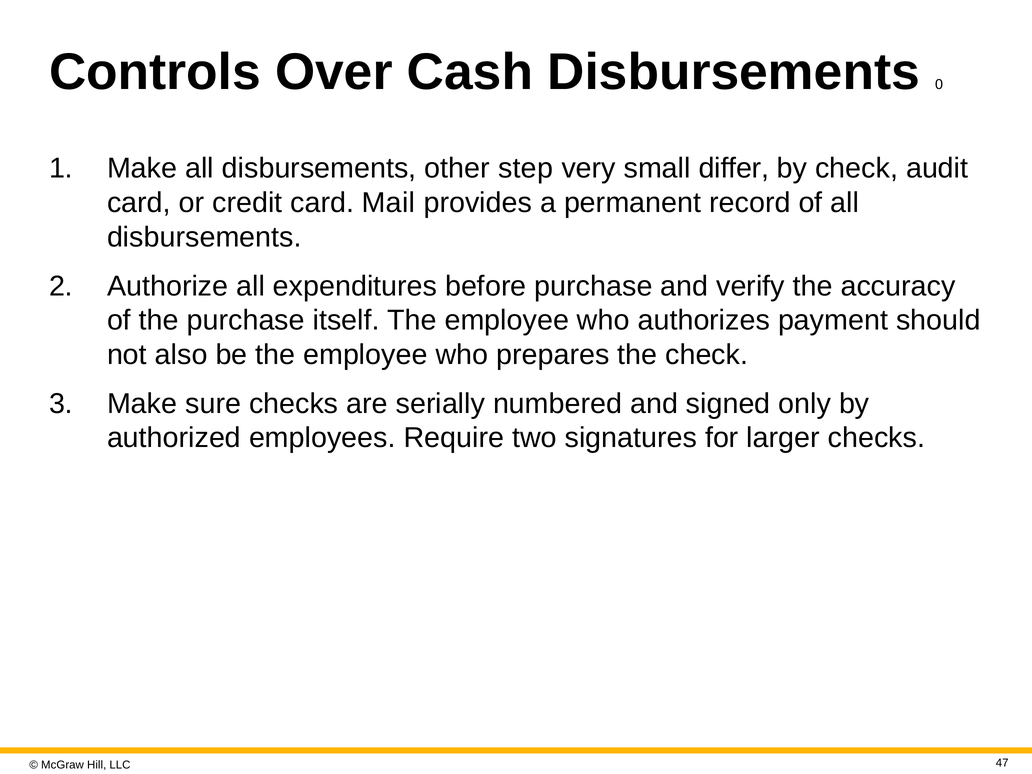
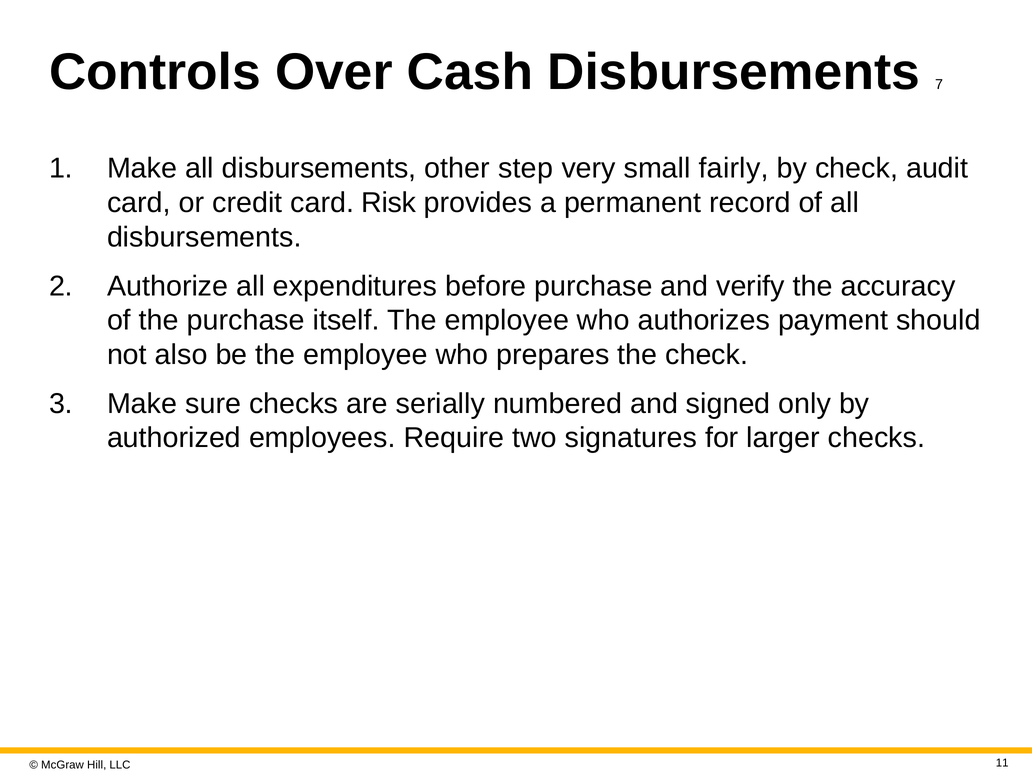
0: 0 -> 7 (939, 85)
differ: differ -> fairly (734, 168)
Mail: Mail -> Risk (389, 203)
47: 47 -> 11 (1002, 763)
